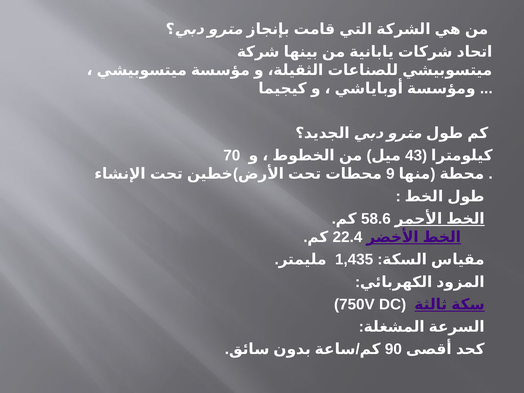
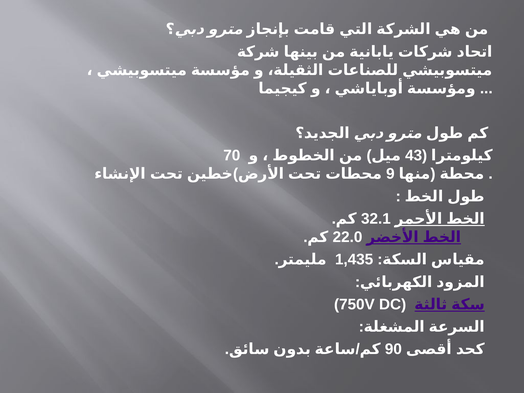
58.6: 58.6 -> 32.1 (376, 219)
22.4: 22.4 -> 22.0 (348, 237)
